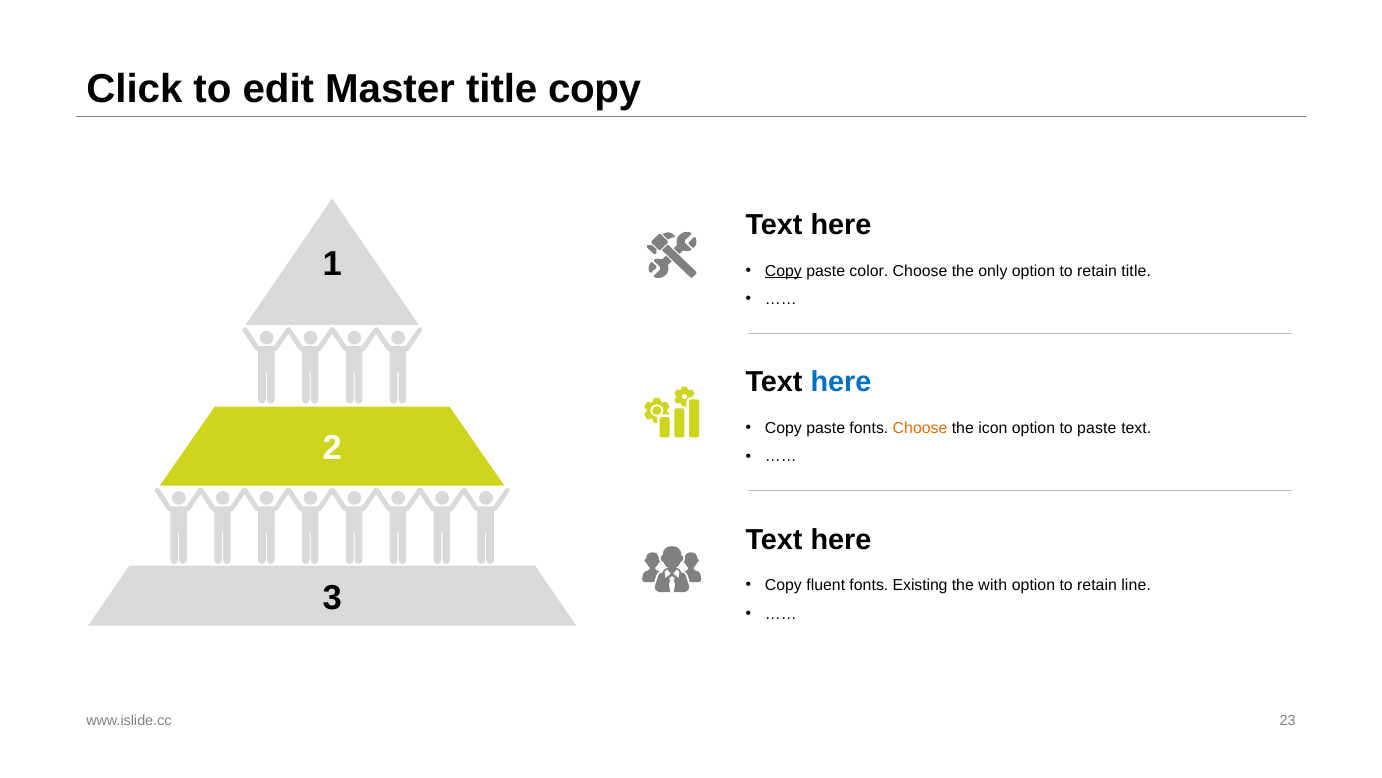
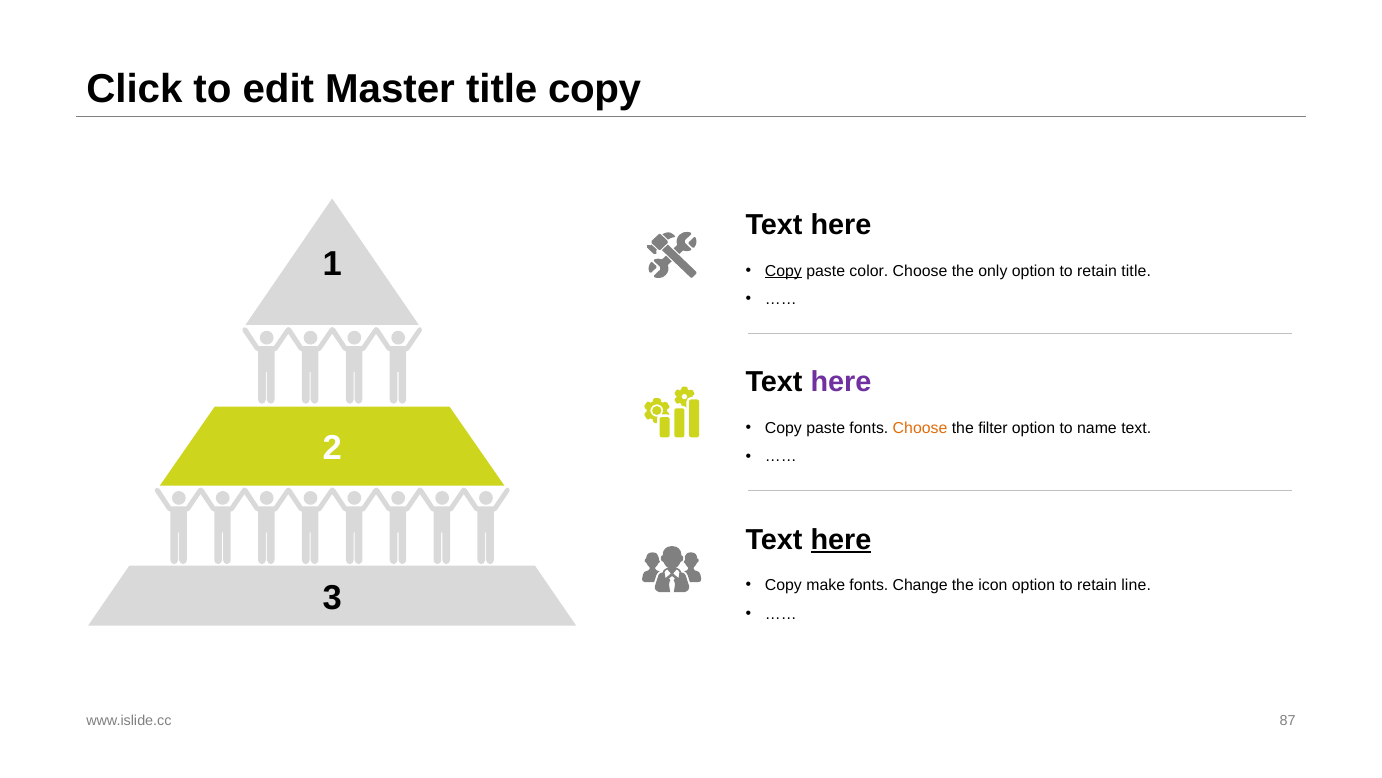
here colour: blue -> purple (841, 382)
icon: icon -> filter (993, 428)
to paste: paste -> name (1097, 428)
here underline: none -> present (841, 539)
fluent: fluent -> make (826, 585)
Existing: Existing -> Change (920, 585)
with: with -> icon (993, 585)
23: 23 -> 87 (1288, 720)
